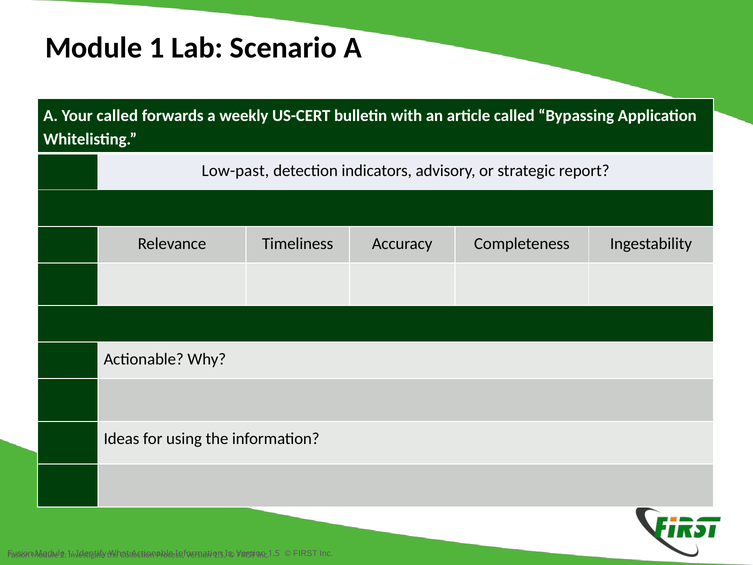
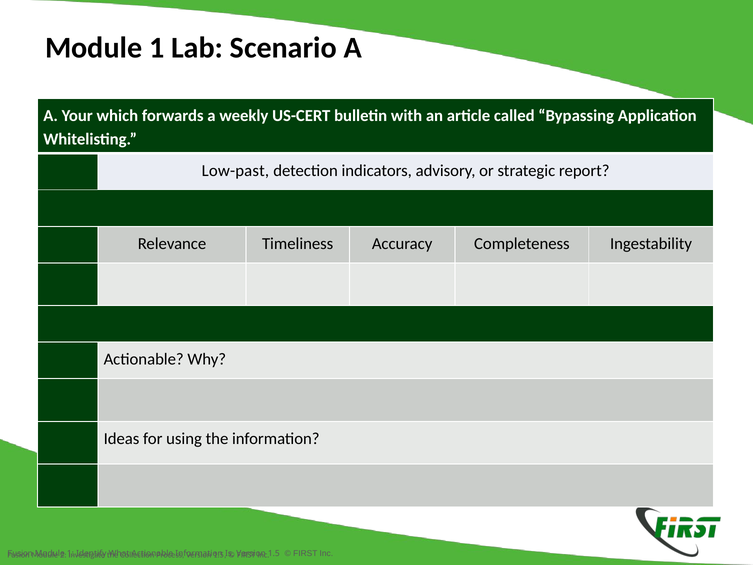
Your called: called -> which (117, 116)
